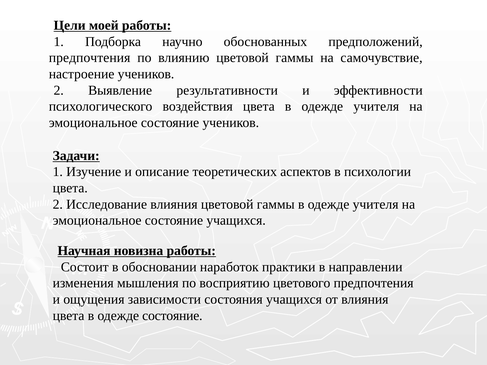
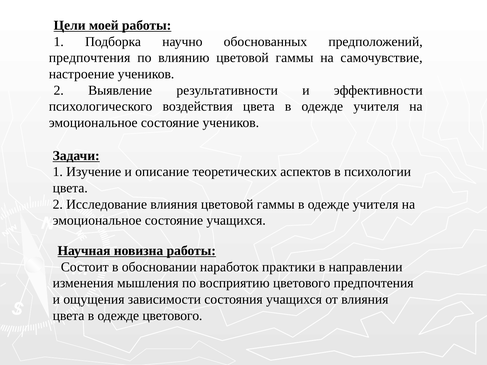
одежде состояние: состояние -> цветового (172, 316)
